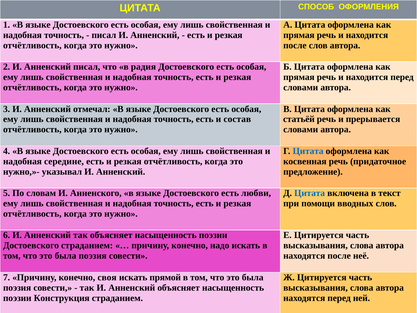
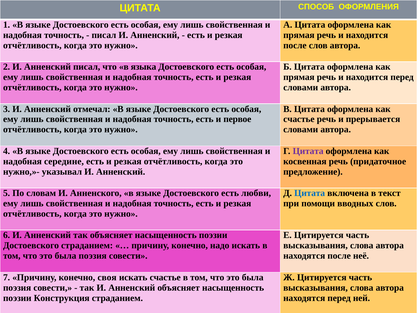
радия: радия -> языка (144, 67)
состав: состав -> первое (237, 119)
статьёй: статьёй -> счастье (299, 119)
Цитата colour: blue -> purple (308, 151)
искать прямой: прямой -> счастье (165, 277)
